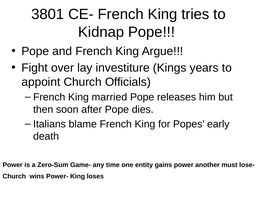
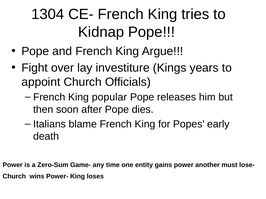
3801: 3801 -> 1304 (48, 14)
married: married -> popular (109, 97)
